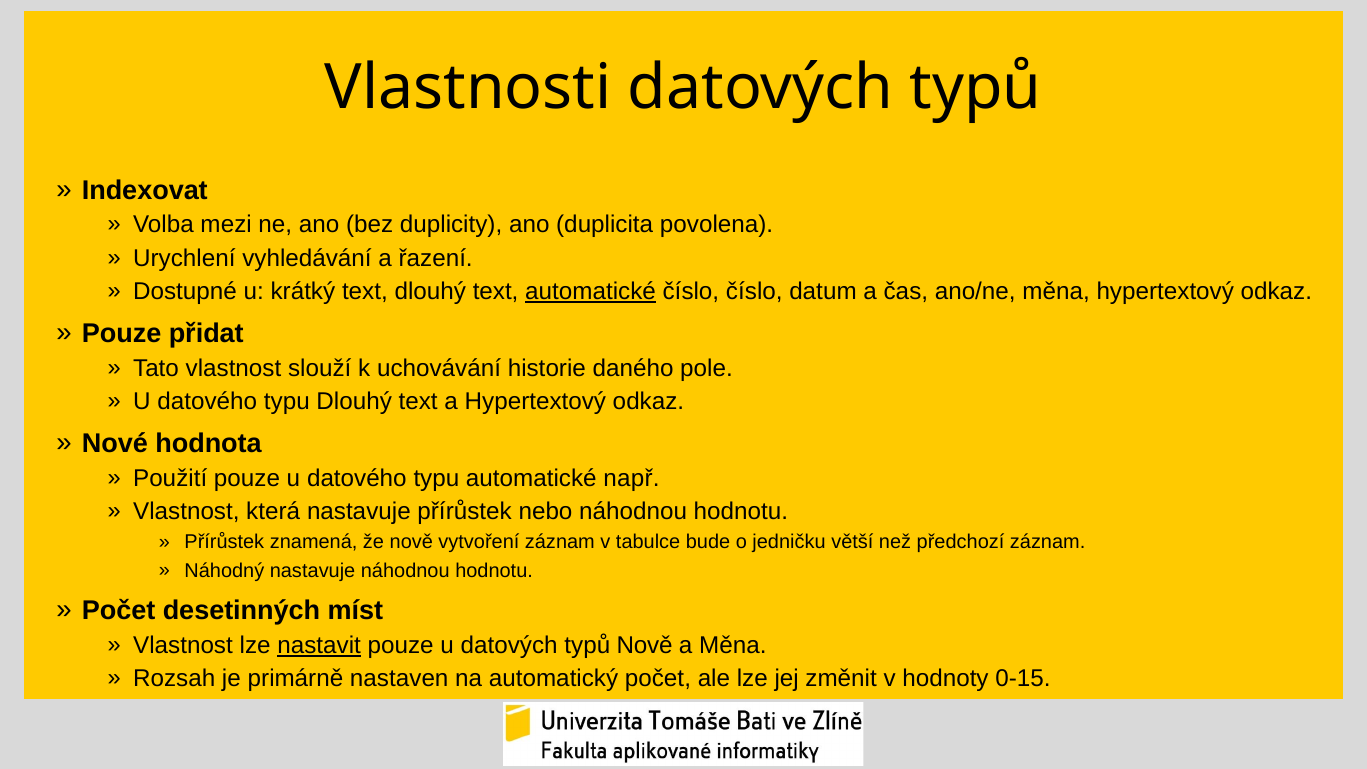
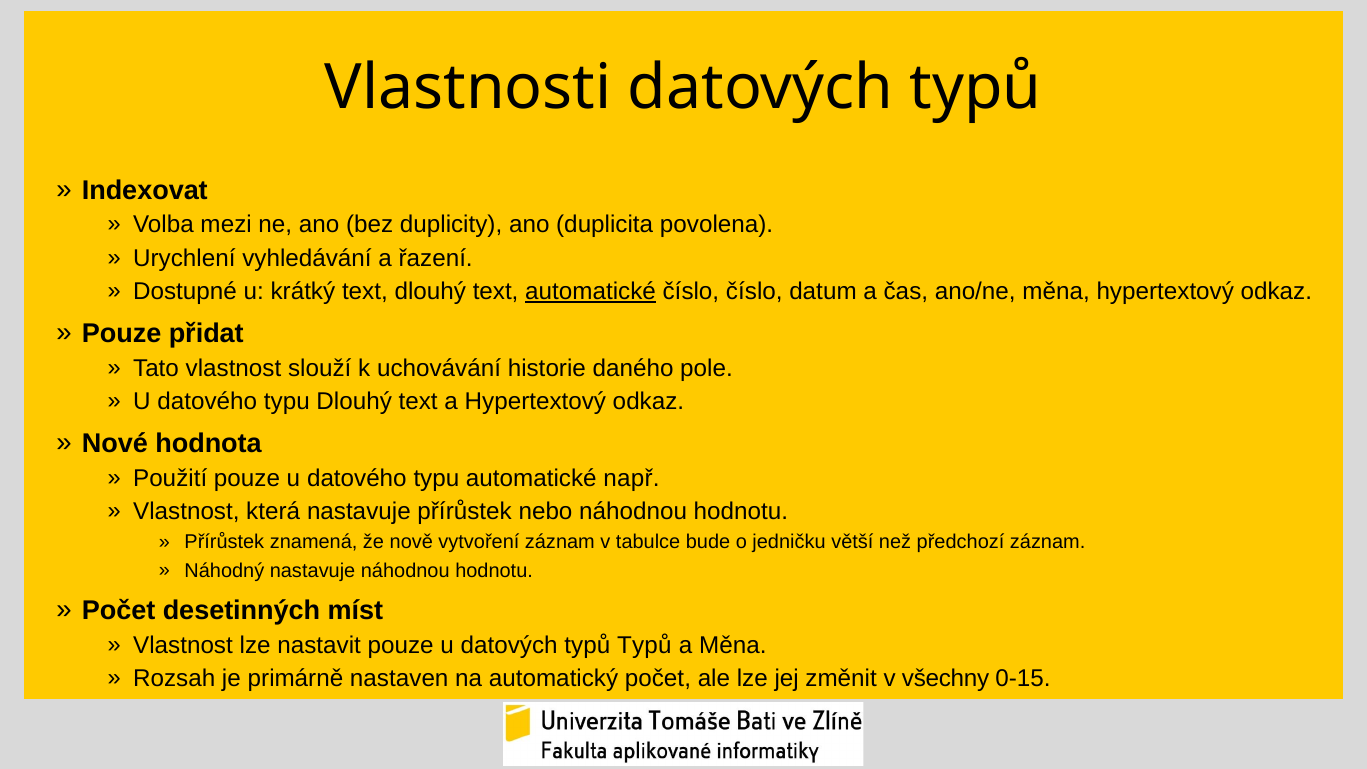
nastavit underline: present -> none (319, 645)
typů Nově: Nově -> Typů (644, 645)
hodnoty: hodnoty -> všechny (946, 679)
